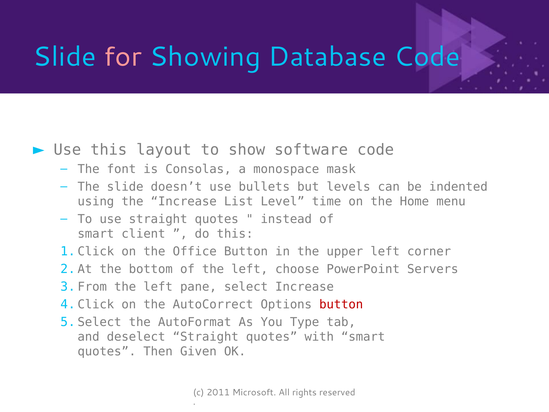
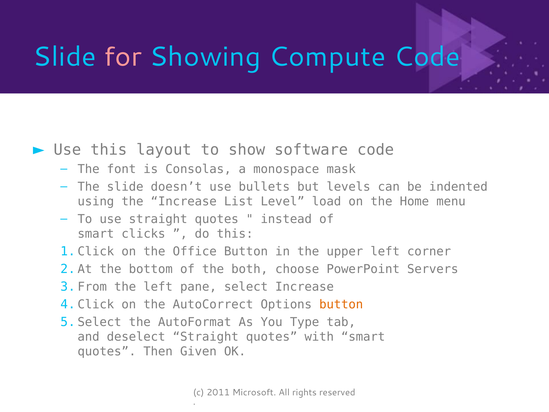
Database: Database -> Compute (327, 57)
time: time -> load (327, 201)
client: client -> clicks (143, 234)
of the left: left -> both (250, 269)
button colour: red -> orange (341, 304)
